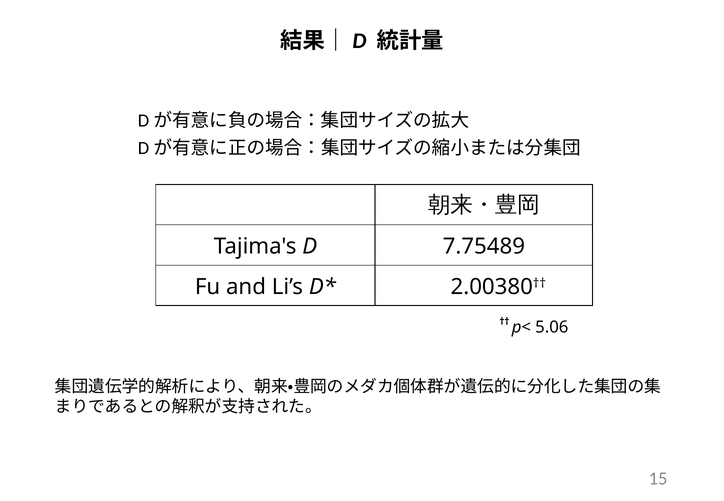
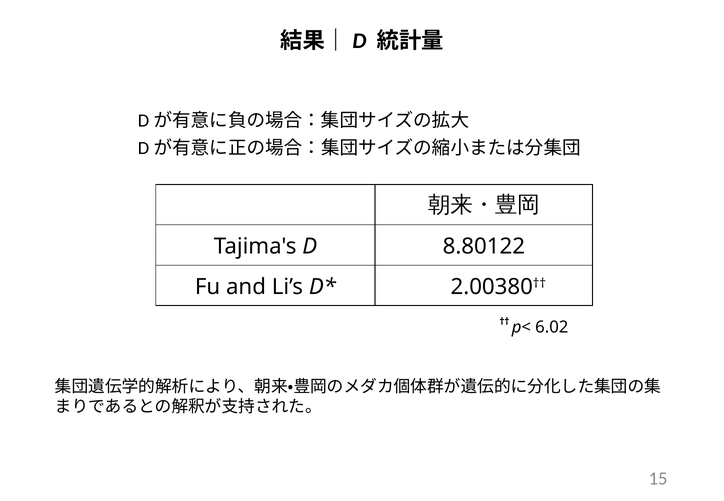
7.75489: 7.75489 -> 8.80122 (484, 247)
5.06: 5.06 -> 6.02 (552, 328)
